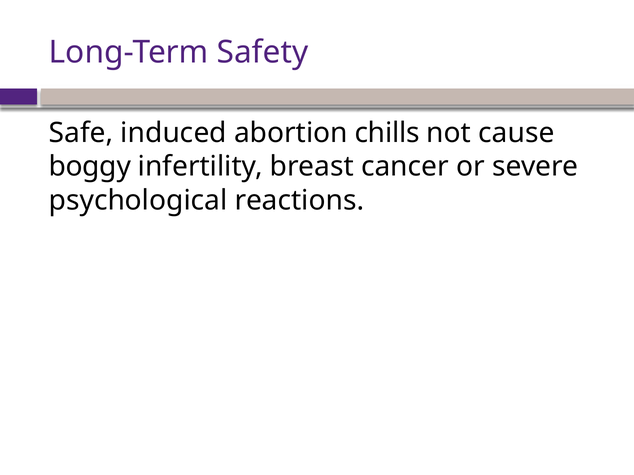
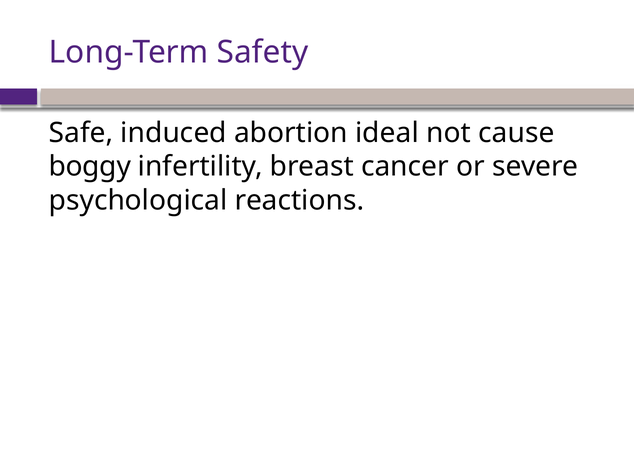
chills: chills -> ideal (387, 133)
